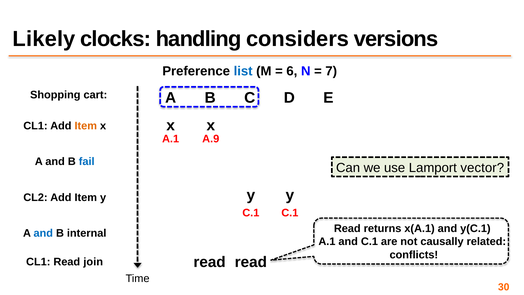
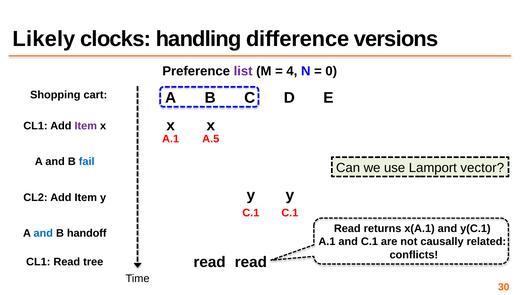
considers: considers -> difference (298, 39)
list colour: blue -> purple (243, 71)
6: 6 -> 4 (292, 71)
7: 7 -> 0 (331, 71)
Item colour: orange -> purple (86, 126)
A.9: A.9 -> A.5 (211, 139)
internal: internal -> handoff (87, 233)
join: join -> tree (93, 262)
